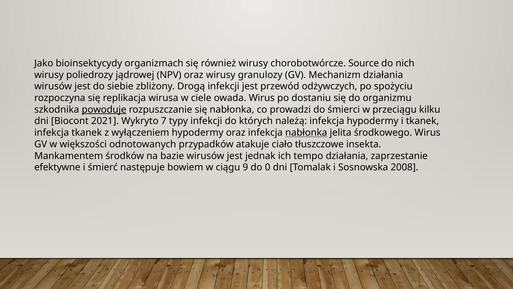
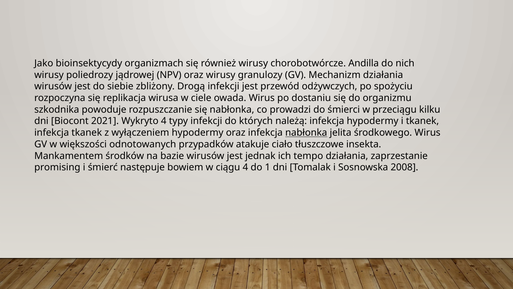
Source: Source -> Andilla (364, 63)
powoduje underline: present -> none (104, 109)
Wykryto 7: 7 -> 4 (164, 121)
efektywne: efektywne -> promising (57, 167)
ciągu 9: 9 -> 4 (245, 167)
0: 0 -> 1 (268, 167)
